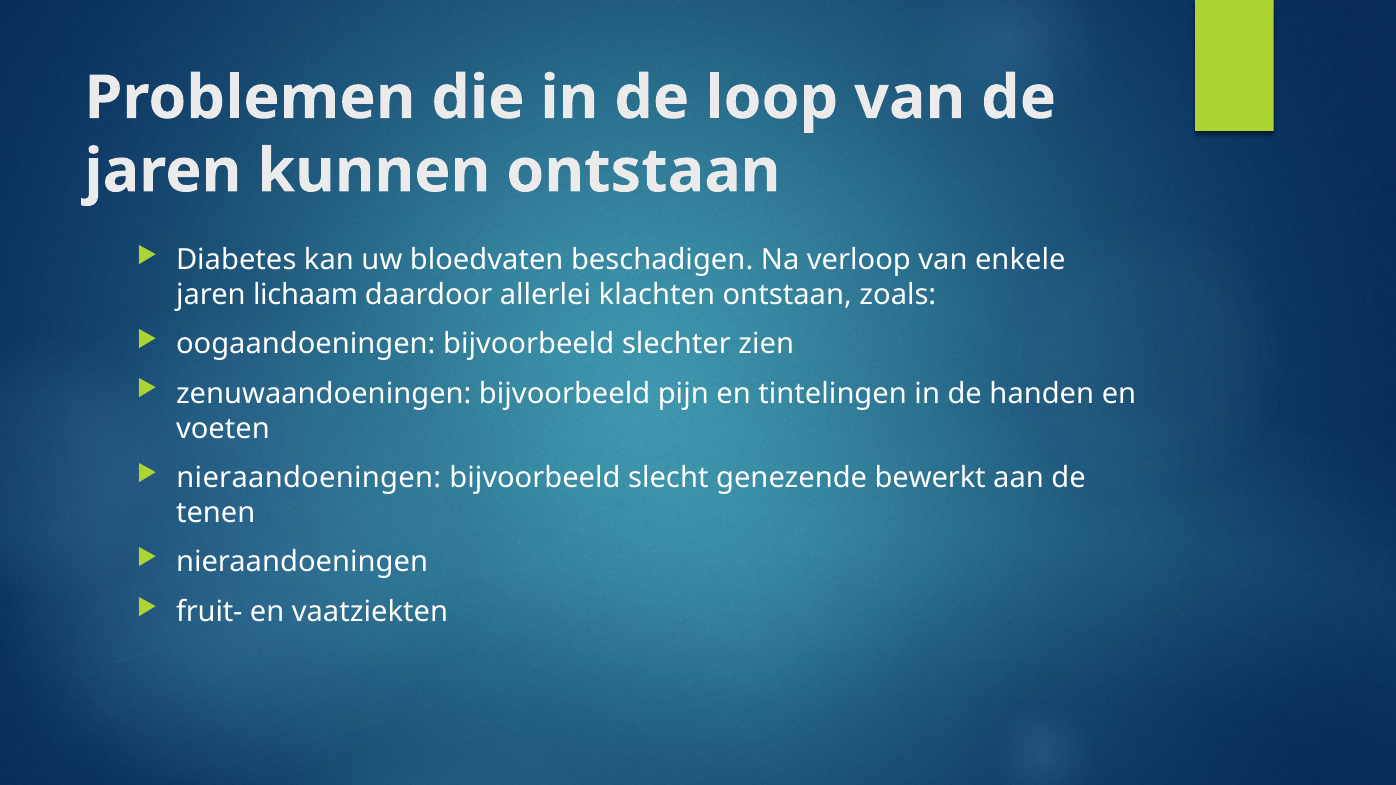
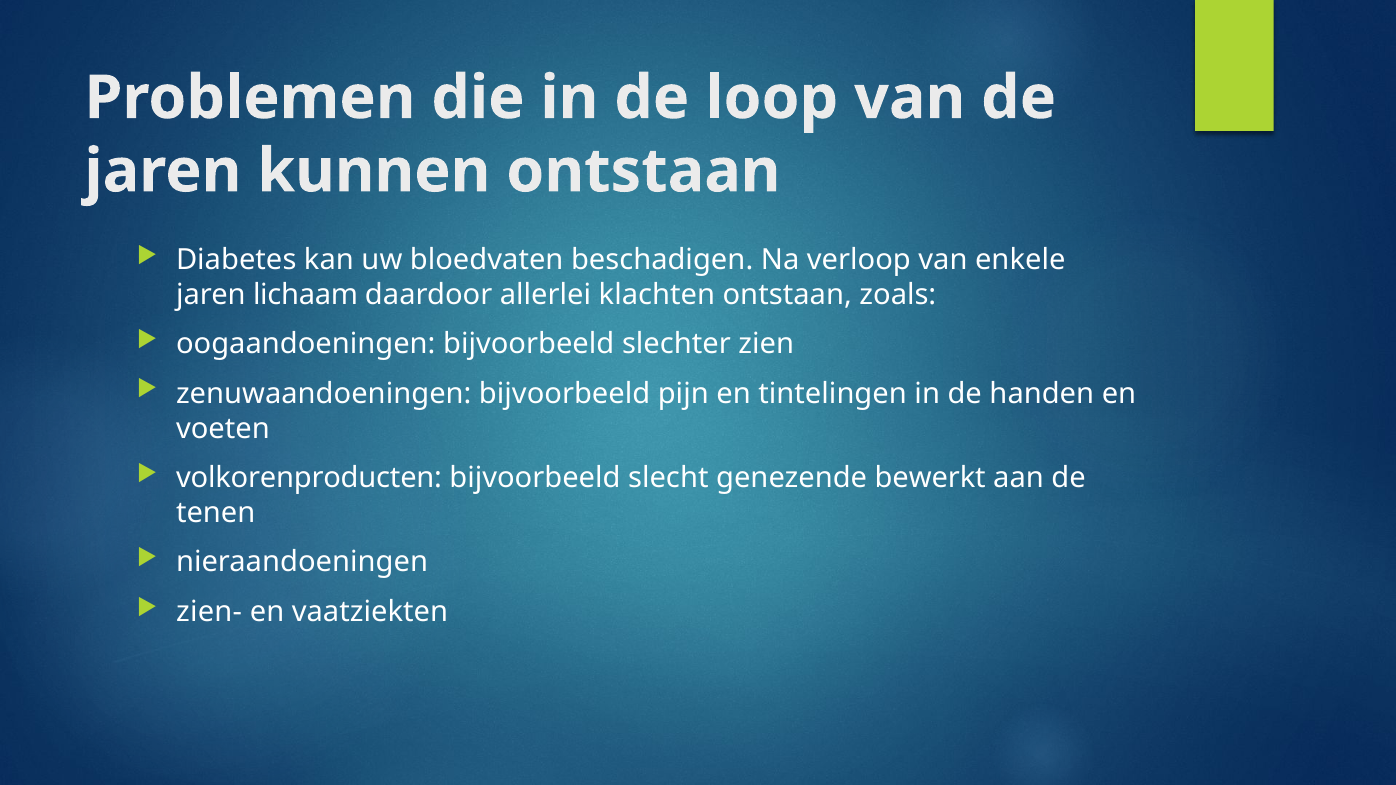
nieraandoeningen: nieraandoeningen -> volkorenproducten (309, 478)
fruit-: fruit- -> zien- (209, 612)
